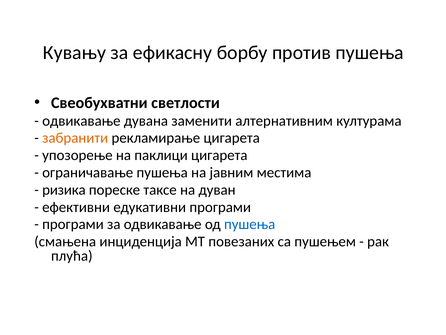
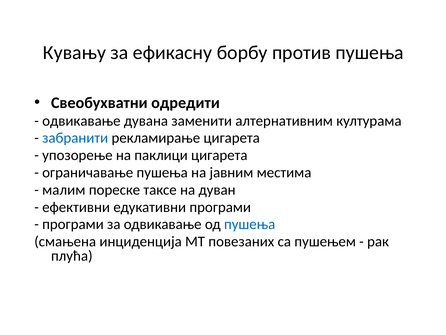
светлости: светлости -> одредити (186, 103)
забранити colour: orange -> blue (75, 138)
ризика: ризика -> малим (64, 190)
